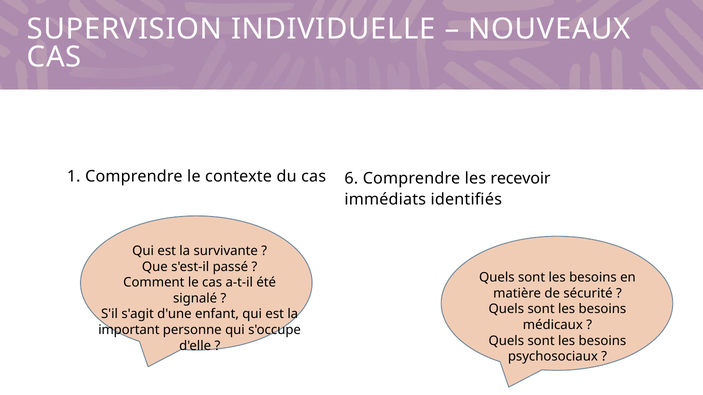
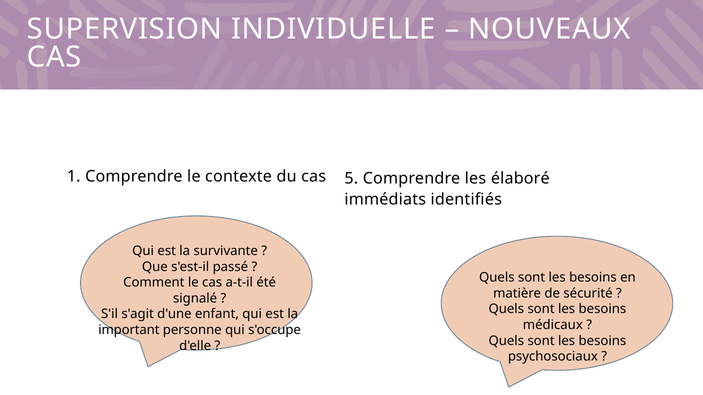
6: 6 -> 5 (351, 179)
recevoir: recevoir -> élaboré (520, 179)
